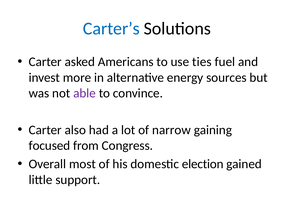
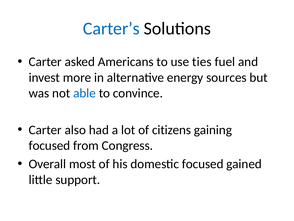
able colour: purple -> blue (85, 93)
narrow: narrow -> citizens (172, 130)
domestic election: election -> focused (203, 164)
